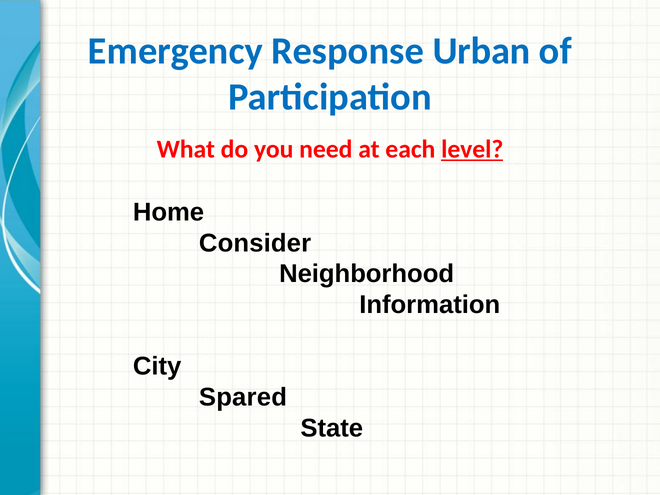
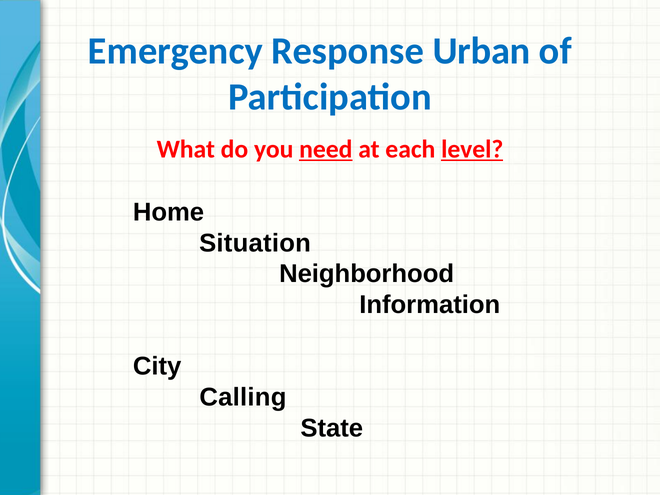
need underline: none -> present (326, 149)
Consider: Consider -> Situation (255, 243)
Spared: Spared -> Calling (243, 397)
